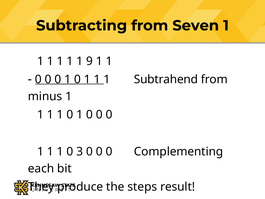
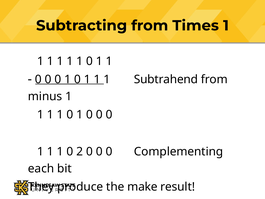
Seven: Seven -> Times (196, 26)
9: 9 -> 0 (90, 61)
3: 3 -> 2 (80, 152)
steps: steps -> make (142, 187)
